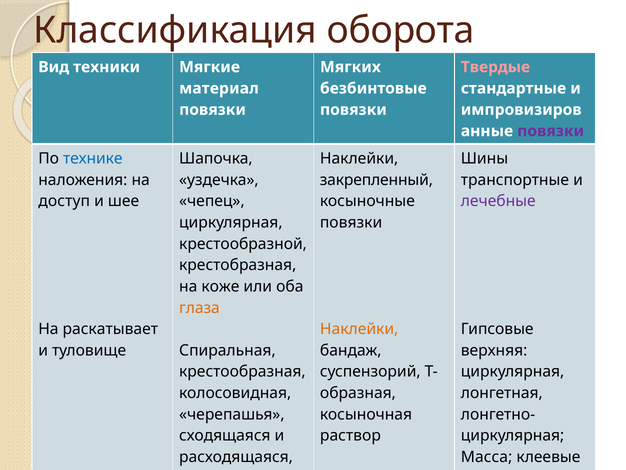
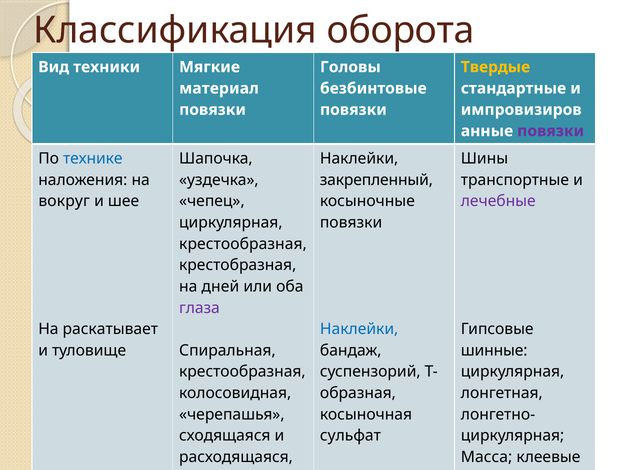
Мягких: Мягких -> Головы (350, 67)
Твердые colour: pink -> yellow (495, 67)
доступ: доступ -> вокруг (64, 201)
крестообразной: крестообразной -> крестообразная (243, 244)
коже: коже -> дней (220, 286)
глаза colour: orange -> purple (199, 308)
Наклейки colour: orange -> blue (359, 329)
верхняя: верхняя -> шинные (494, 350)
раствор: раствор -> сульфат (350, 435)
